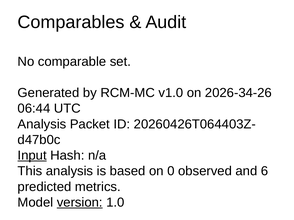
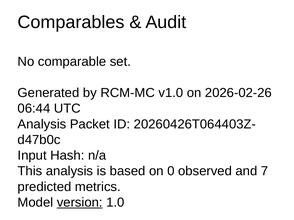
2026-34-26: 2026-34-26 -> 2026-02-26 (238, 93)
Input underline: present -> none (32, 156)
6: 6 -> 7 (265, 171)
